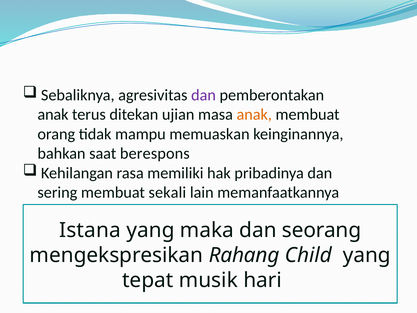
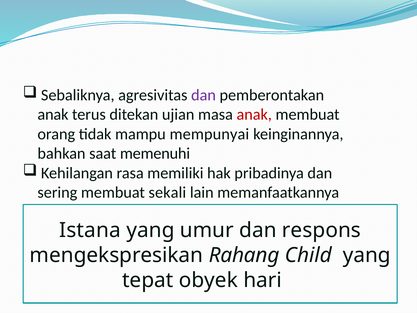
anak colour: orange -> red (254, 114)
memuaskan: memuaskan -> mempunyai (209, 134)
berespons: berespons -> memenuhi (155, 153)
maka: maka -> umur (207, 230)
seorang: seorang -> respons (321, 230)
musik: musik -> obyek (208, 280)
